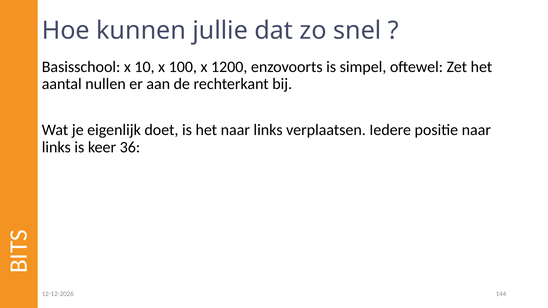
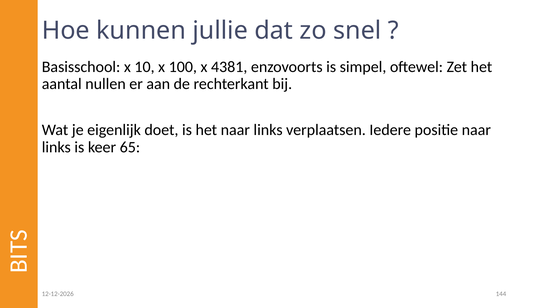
1200: 1200 -> 4381 (229, 67)
36: 36 -> 65 (130, 147)
